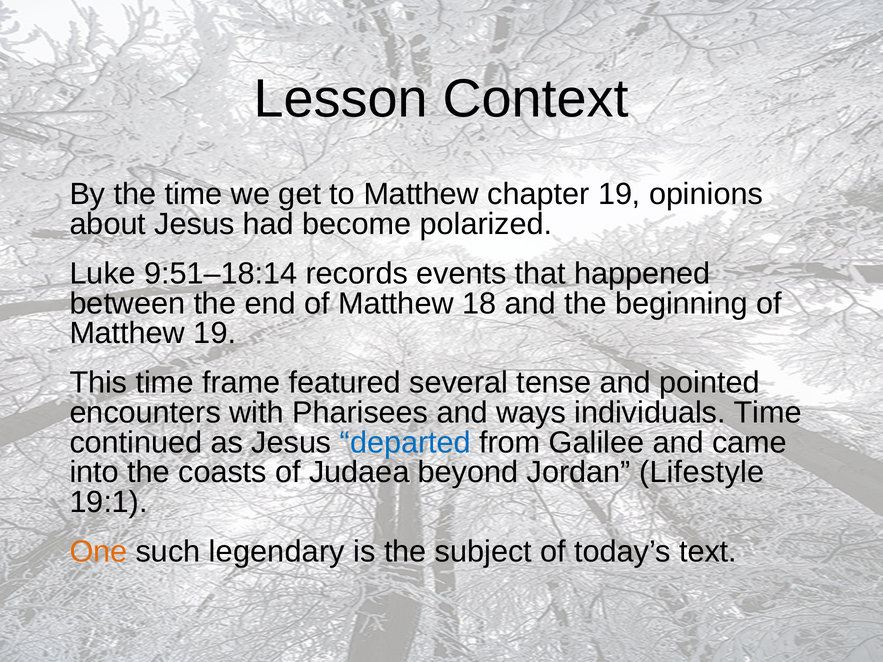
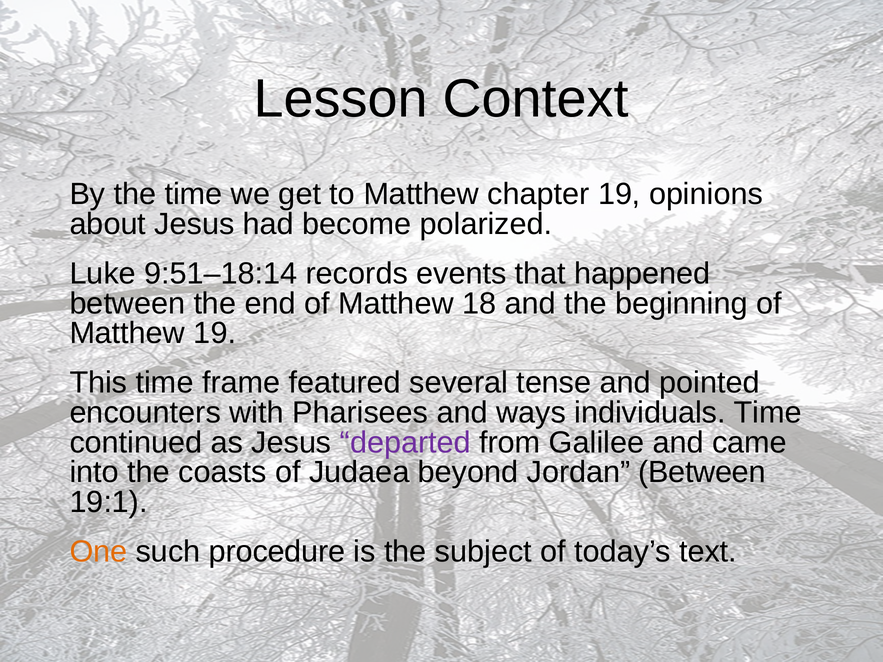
departed colour: blue -> purple (405, 443)
Jordan Lifestyle: Lifestyle -> Between (702, 472)
legendary: legendary -> procedure (277, 552)
